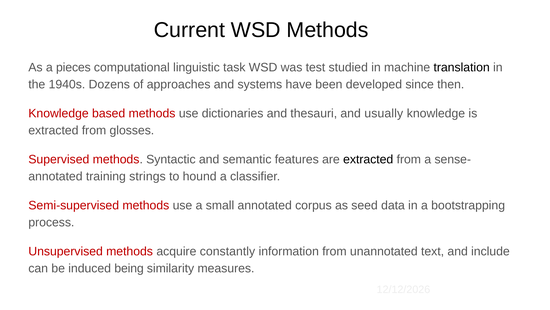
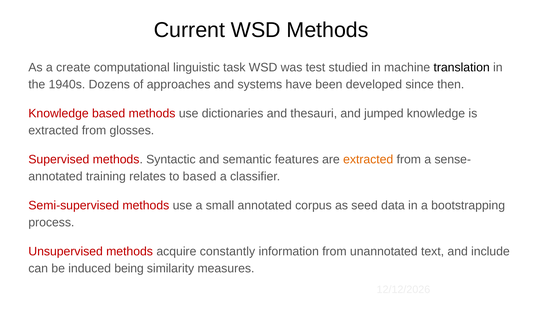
pieces: pieces -> create (73, 67)
usually: usually -> jumped (384, 113)
extracted colour: black -> orange (368, 159)
strings: strings -> relates (148, 176)
to hound: hound -> based (200, 176)
